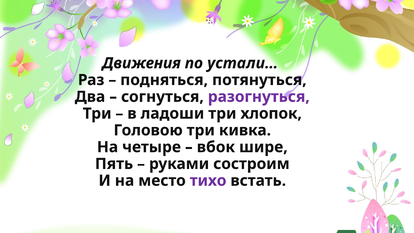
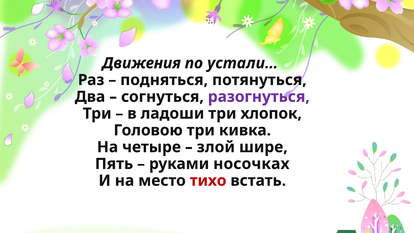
вбок: вбок -> злой (216, 147)
состроим: состроим -> носочках (251, 164)
тихо colour: purple -> red (208, 181)
